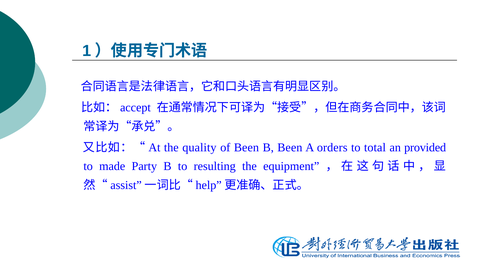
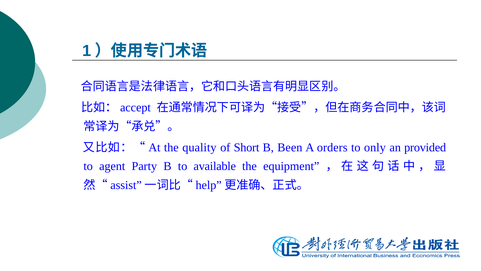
of Been: Been -> Short (247, 147)
total: total -> only (375, 147)
made: made -> agent (112, 166)
resulting: resulting -> available (215, 166)
